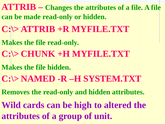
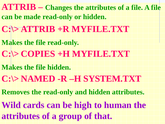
CHUNK: CHUNK -> COPIES (38, 54)
altered: altered -> human (118, 105)
unit: unit -> that (103, 116)
